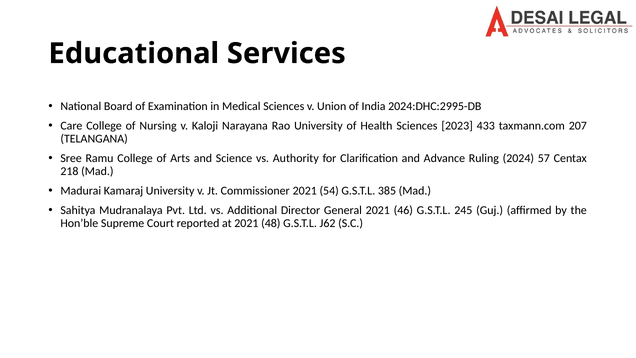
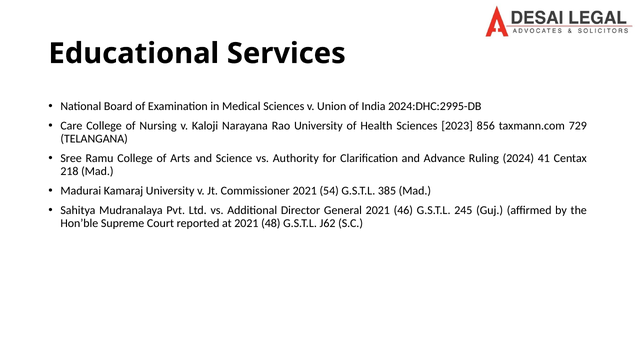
433: 433 -> 856 (486, 126)
207: 207 -> 729 (578, 126)
57: 57 -> 41 (544, 158)
